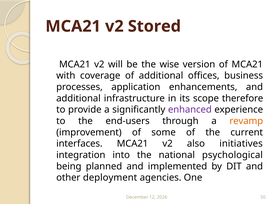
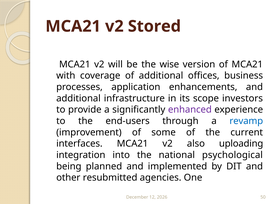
therefore: therefore -> investors (243, 98)
revamp colour: orange -> blue (246, 121)
initiatives: initiatives -> uploading (241, 144)
deployment: deployment -> resubmitted (110, 178)
